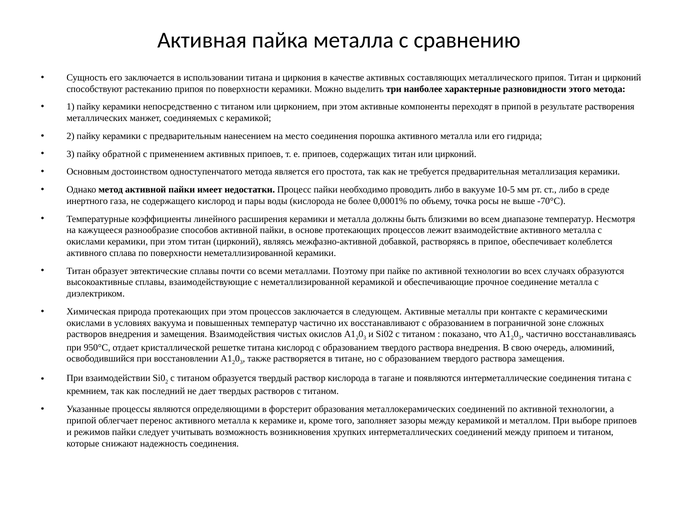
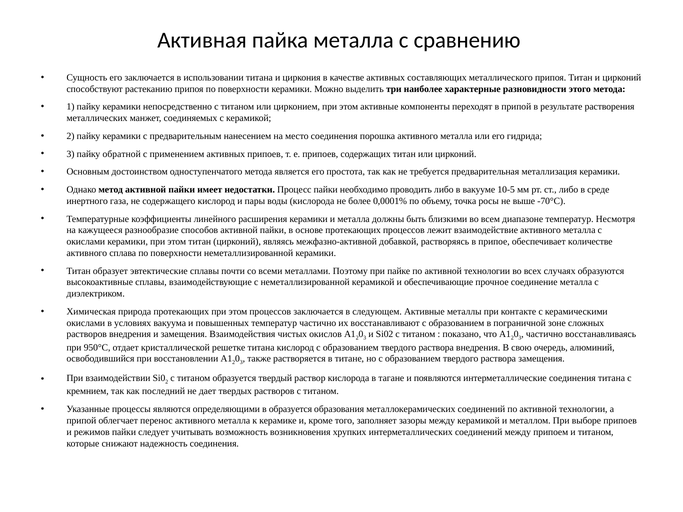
колеблется: колеблется -> количестве (590, 242)
в форстерит: форстерит -> образуется (290, 409)
